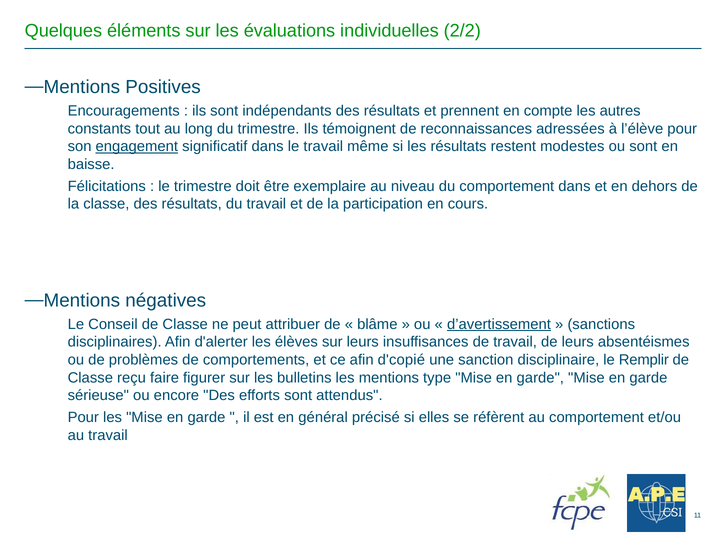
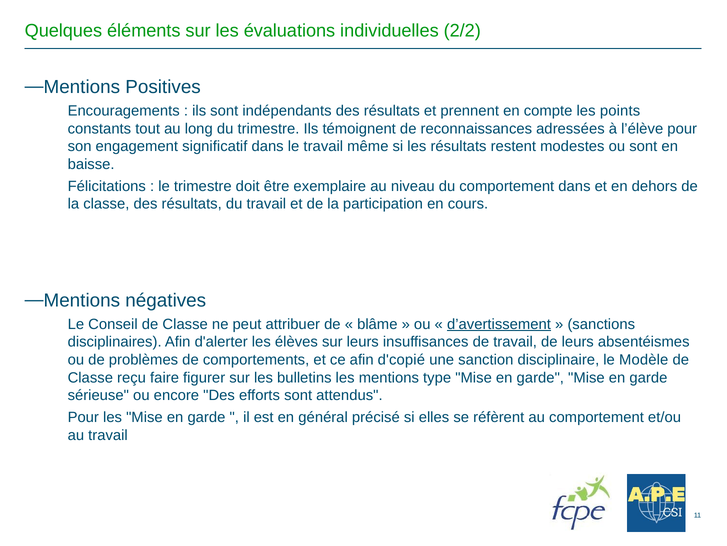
autres: autres -> points (620, 111)
engagement underline: present -> none (137, 146)
Remplir: Remplir -> Modèle (644, 359)
